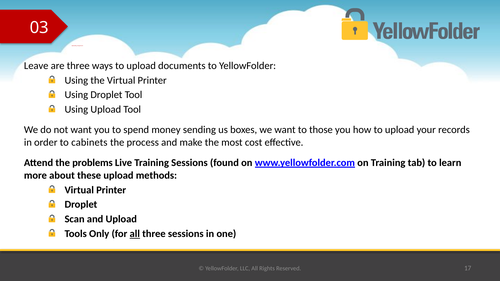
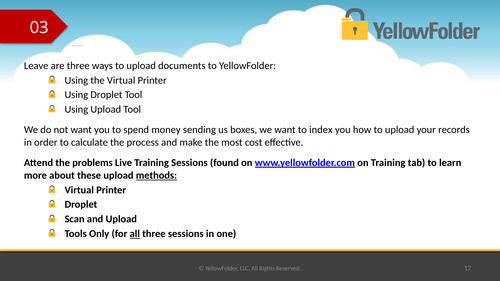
those: those -> index (321, 130)
cabinets: cabinets -> calculate (89, 142)
methods underline: none -> present (156, 176)
